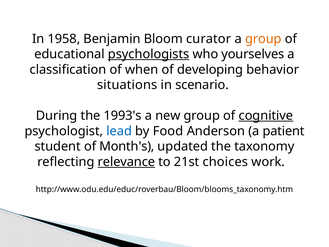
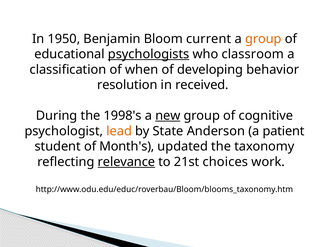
1958: 1958 -> 1950 (64, 39)
curator: curator -> current (209, 39)
yourselves: yourselves -> classroom (253, 54)
situations: situations -> resolution (127, 85)
scenario: scenario -> received (202, 85)
1993's: 1993's -> 1998's (123, 116)
new underline: none -> present (168, 116)
cognitive underline: present -> none (266, 116)
lead colour: blue -> orange (119, 131)
Food: Food -> State (168, 131)
